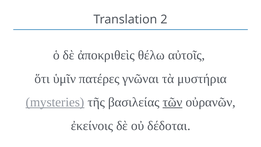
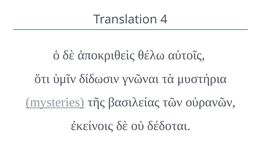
2: 2 -> 4 (164, 19)
πατέρες: πατέρες -> δίδωσιν (99, 79)
τῶν underline: present -> none (173, 102)
